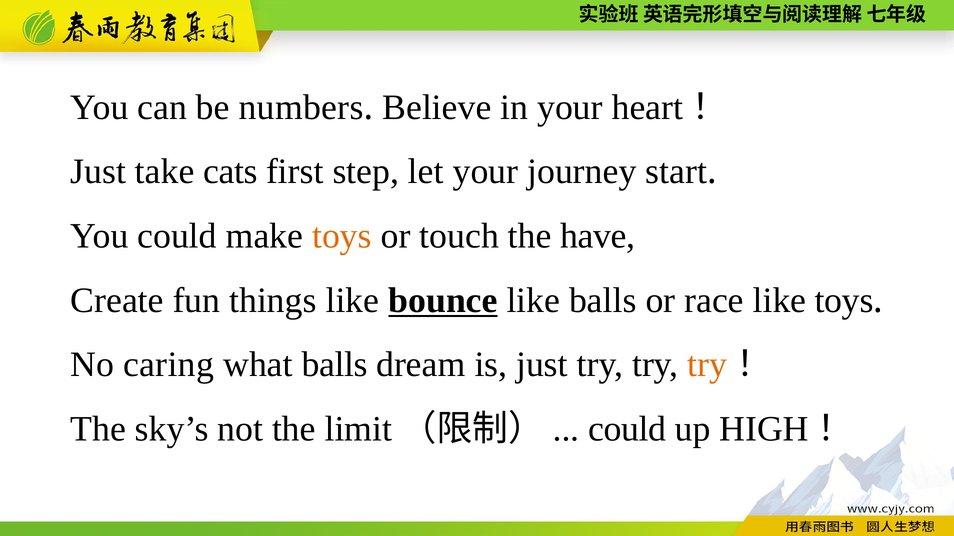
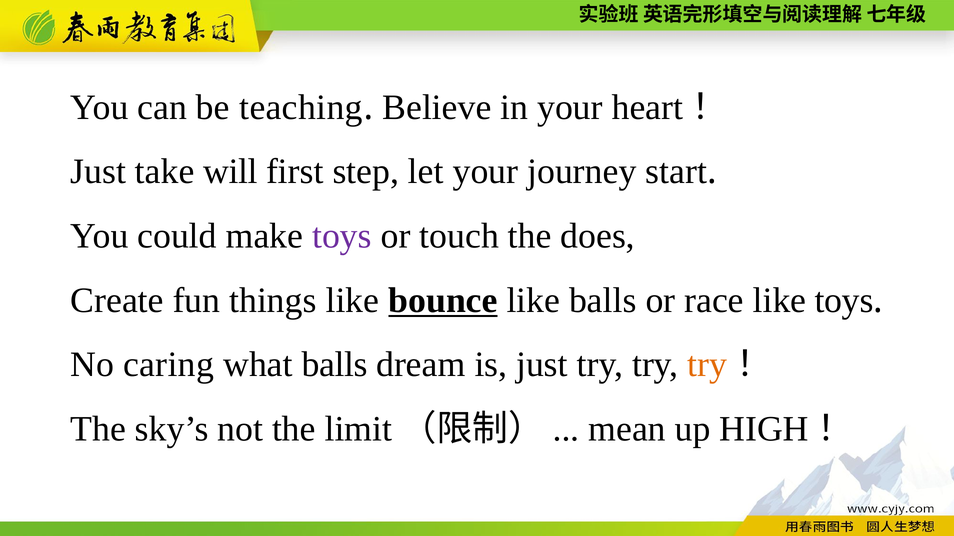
numbers: numbers -> teaching (301, 107)
cats: cats -> will (230, 172)
toys colour: orange -> purple (342, 236)
have: have -> does (598, 236)
could: could -> mean (627, 429)
